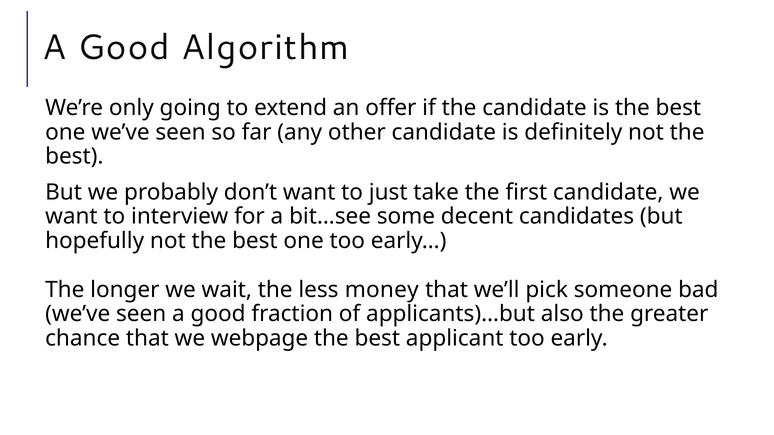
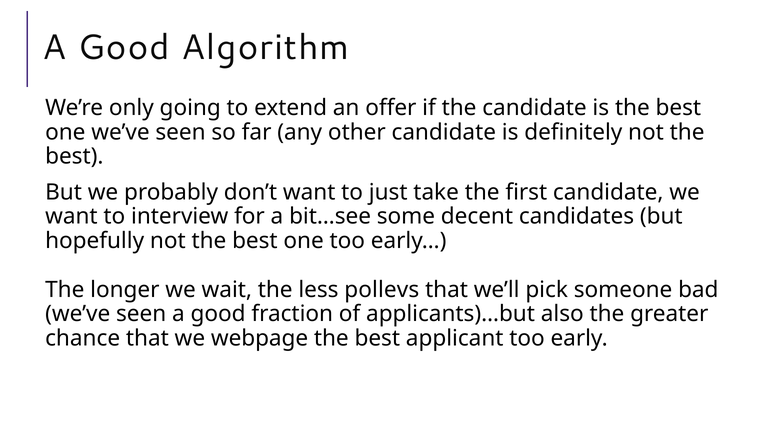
money: money -> pollevs (382, 290)
